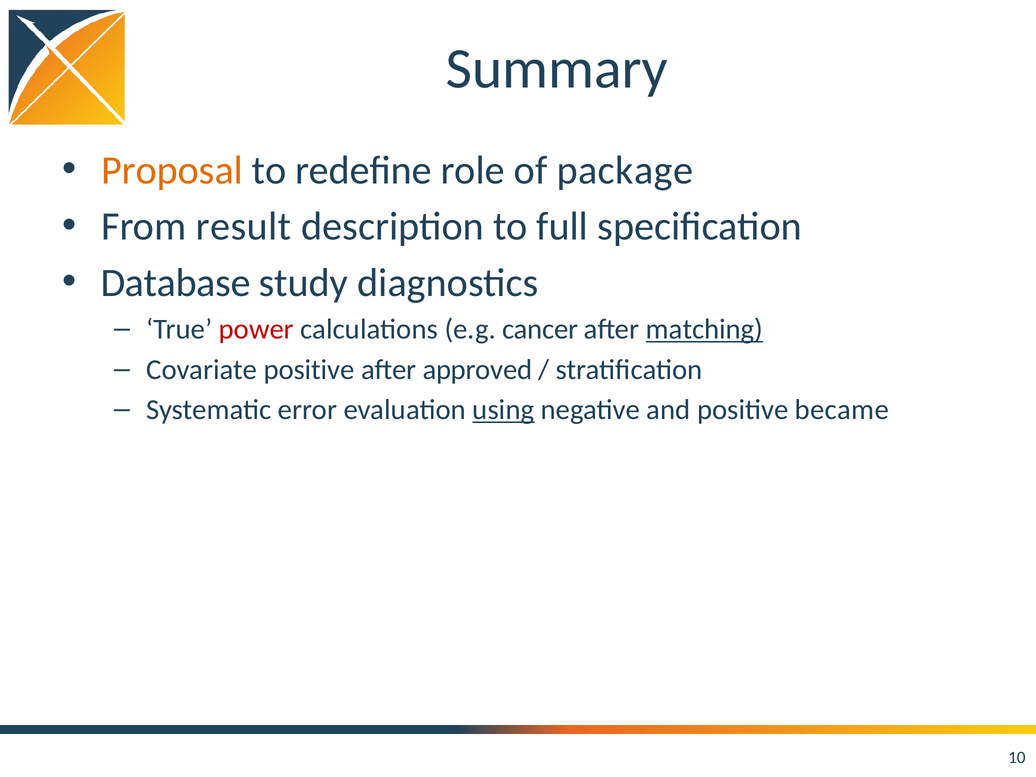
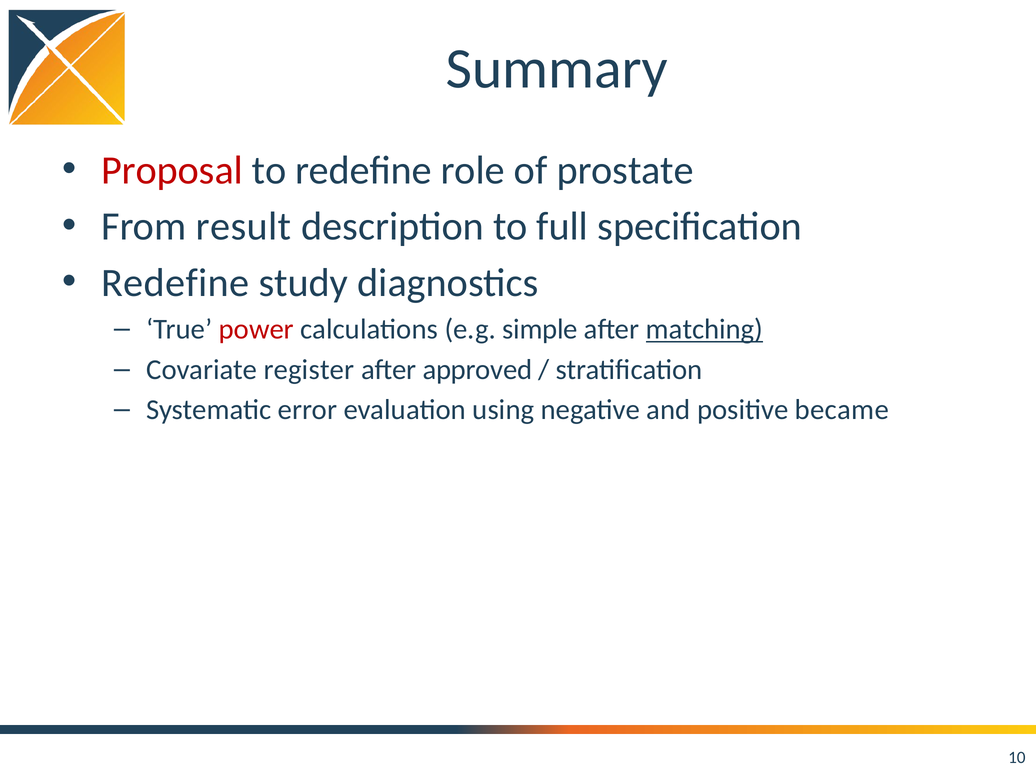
Proposal colour: orange -> red (172, 170)
package: package -> prostate (625, 170)
Database: Database -> Redefine (175, 283)
cancer: cancer -> simple (540, 329)
Covariate positive: positive -> register (309, 370)
using underline: present -> none (503, 410)
